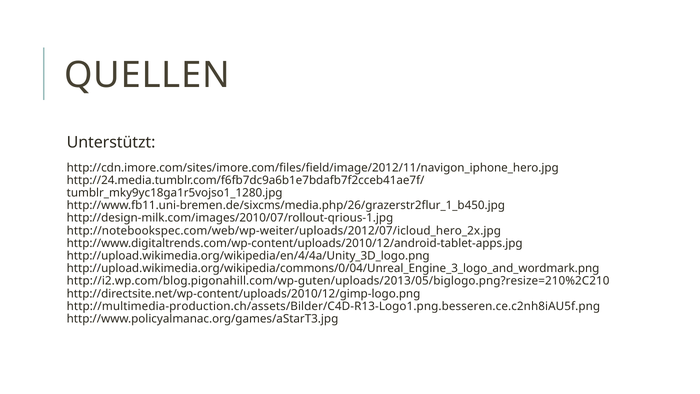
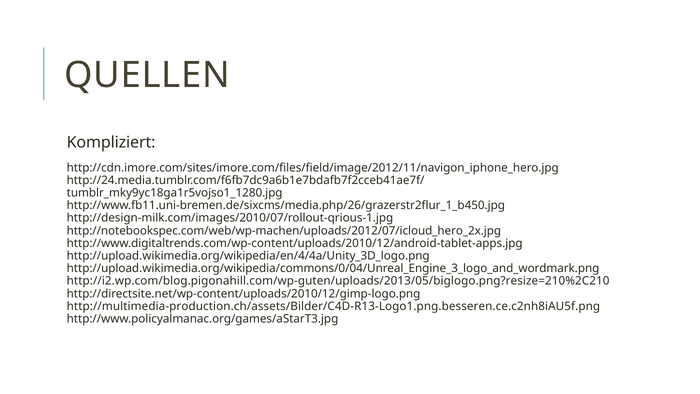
Unterstützt: Unterstützt -> Kompliziert (111, 142)
http://notebookspec.com/web/wp-weiter/uploads/2012/07/icloud_hero_2x.jpg: http://notebookspec.com/web/wp-weiter/uploads/2012/07/icloud_hero_2x.jpg -> http://notebookspec.com/web/wp-machen/uploads/2012/07/icloud_hero_2x.jpg (284, 231)
